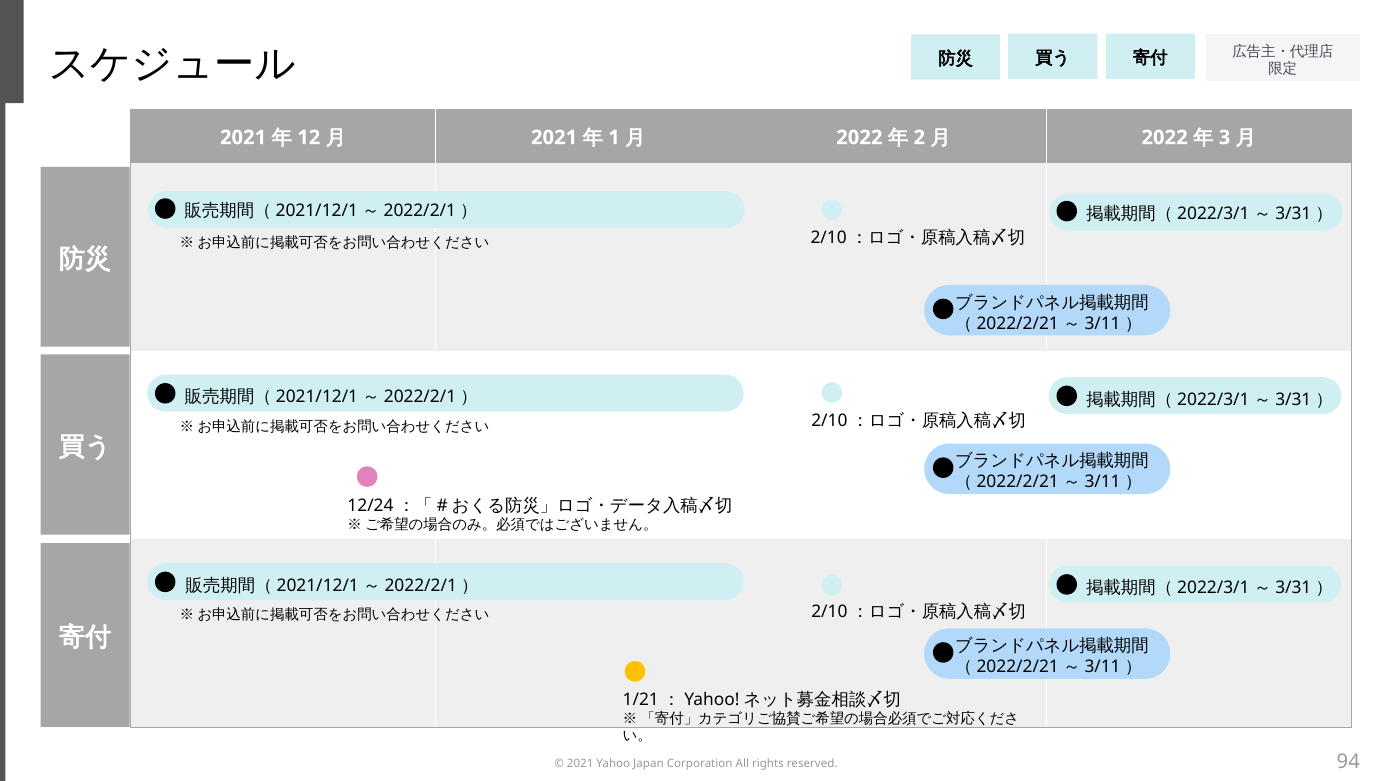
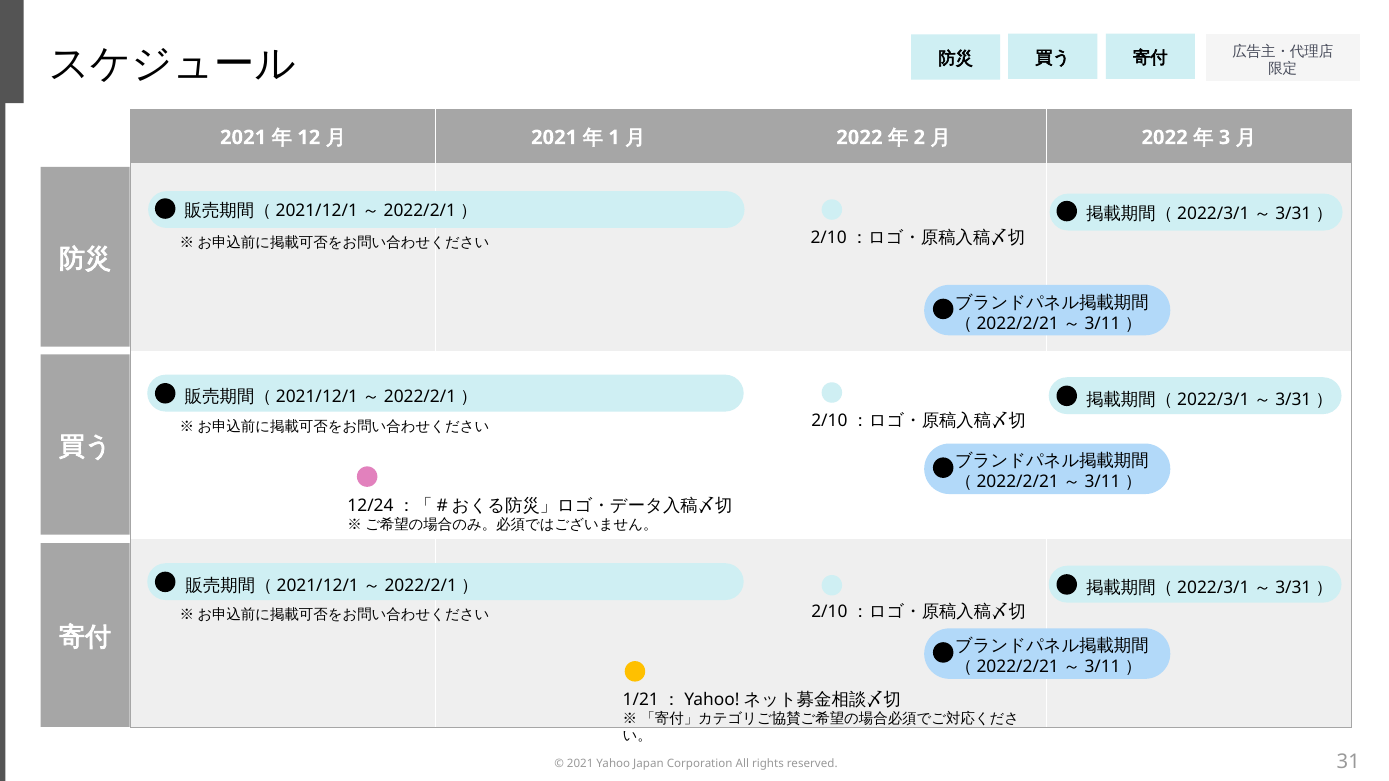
94: 94 -> 31 (1348, 762)
